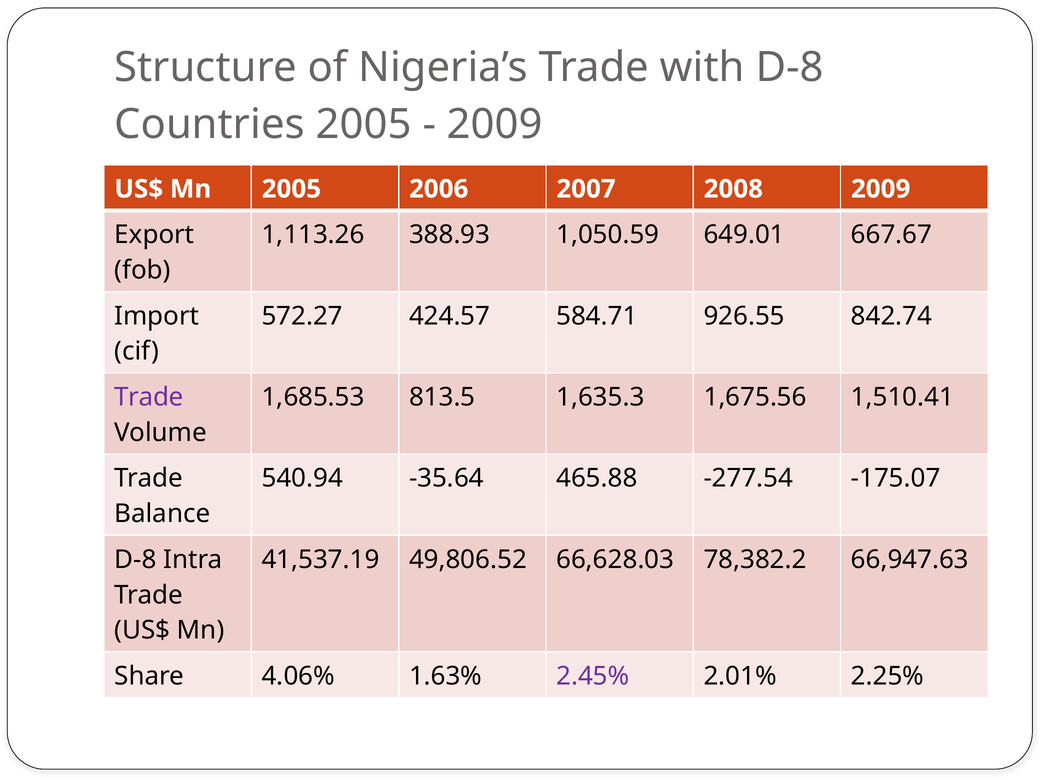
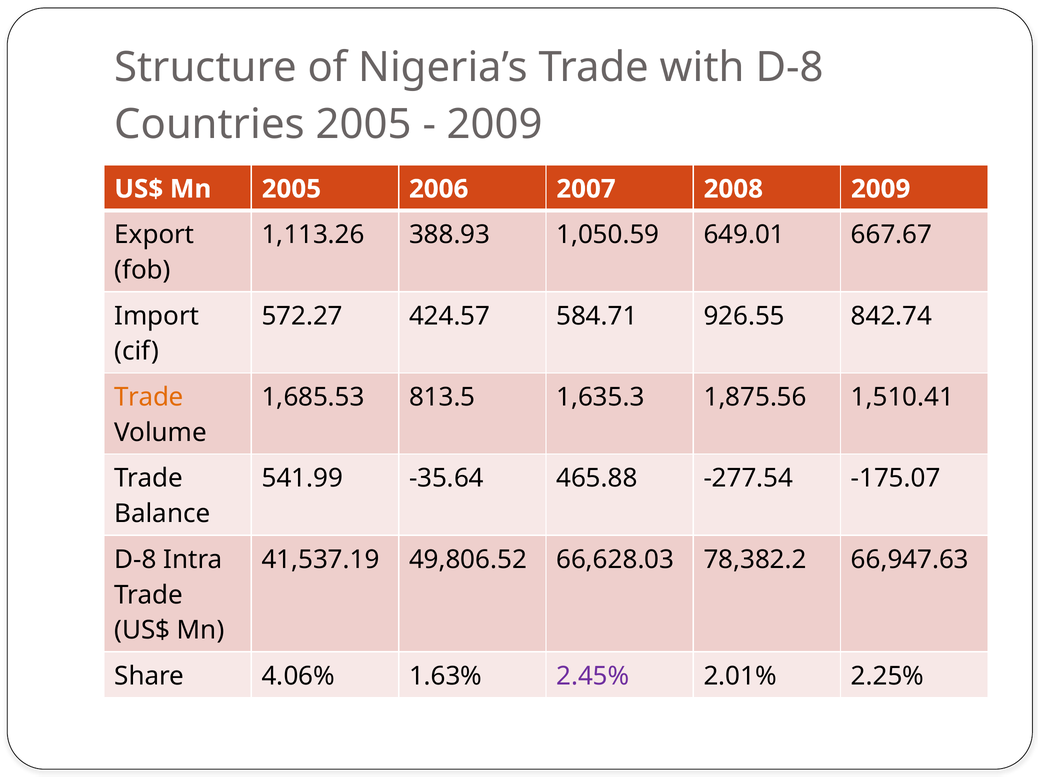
Trade colour: purple -> orange (149, 397)
1,675.56: 1,675.56 -> 1,875.56 (755, 397)
540.94: 540.94 -> 541.99 (302, 478)
